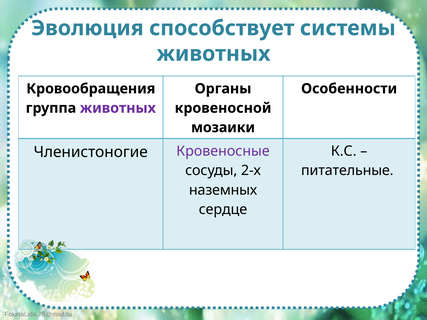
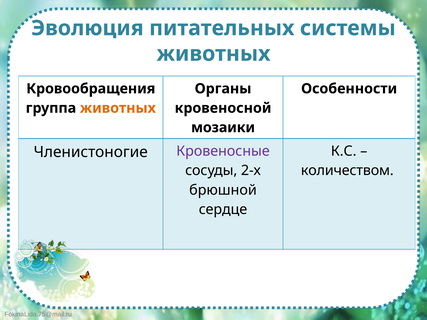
способствует: способствует -> питательных (222, 28)
животных colour: purple -> orange (118, 108)
питательные: питательные -> количеством (347, 171)
наземных: наземных -> брюшной (223, 190)
